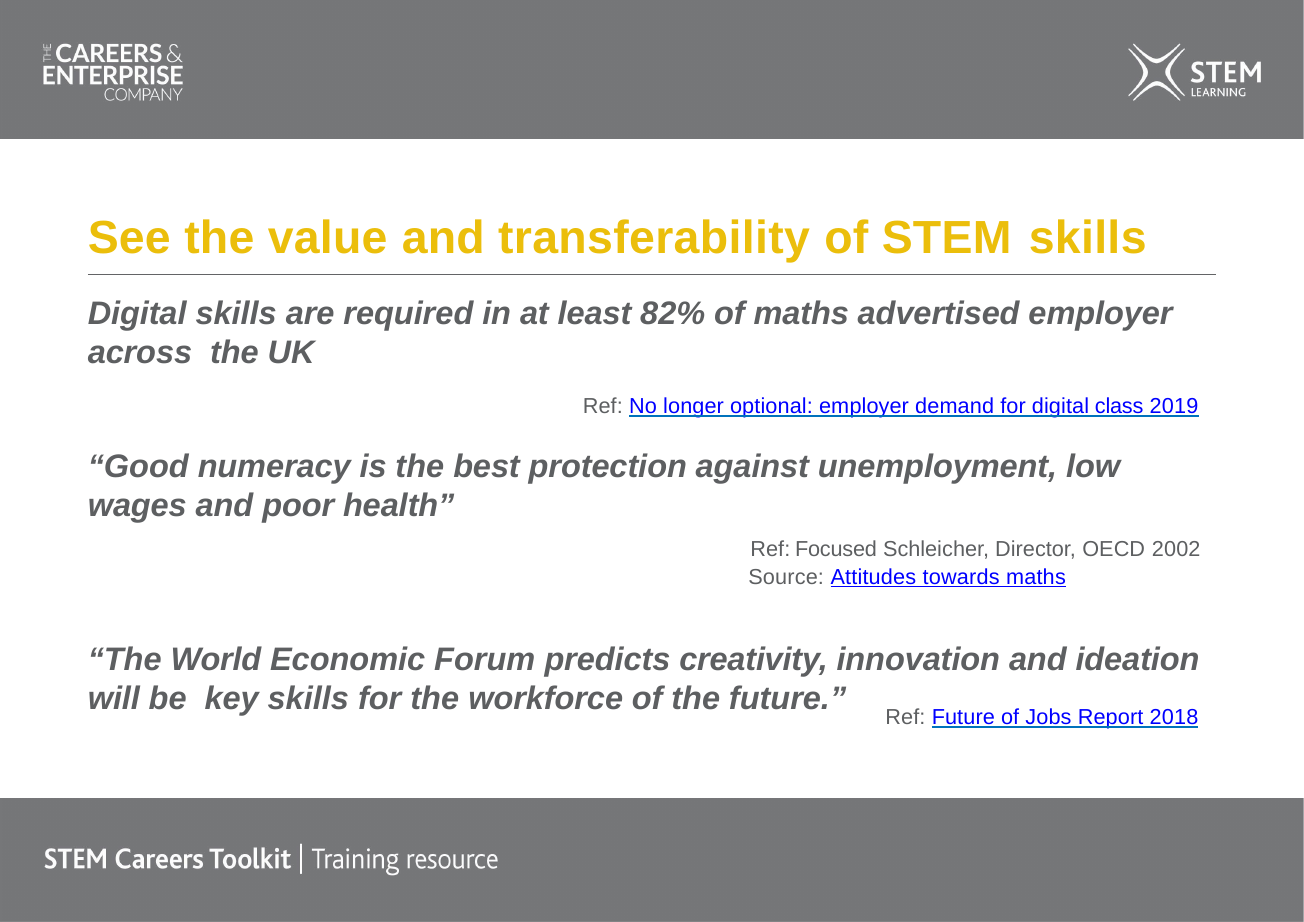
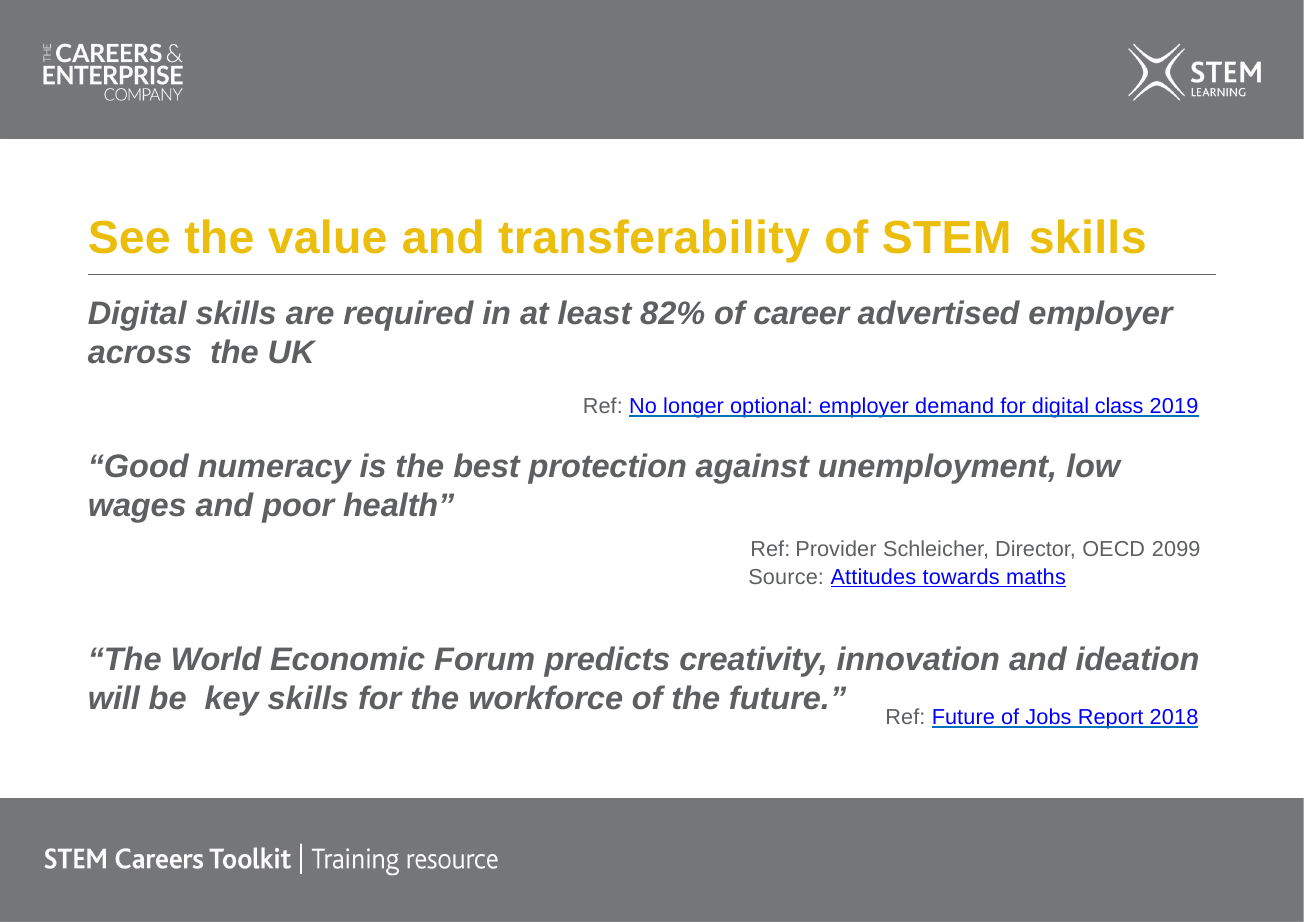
of maths: maths -> career (801, 314)
Focused: Focused -> Provider (836, 549)
2002: 2002 -> 2099 (1176, 549)
